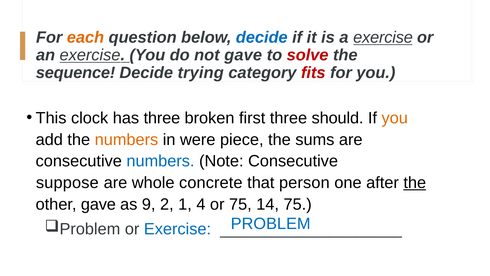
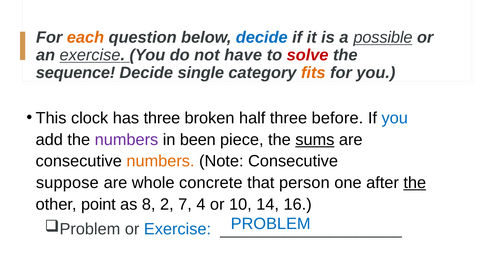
a exercise: exercise -> possible (383, 37)
not gave: gave -> have (243, 55)
trying: trying -> single (201, 73)
fits colour: red -> orange (313, 73)
first: first -> half (252, 118)
should: should -> before (337, 118)
you colour: orange -> blue (395, 118)
numbers colour: orange -> purple (126, 139)
were: were -> been (198, 139)
sums underline: none -> present (315, 139)
numbers colour: blue -> orange (160, 161)
other gave: gave -> point (98, 204)
9: 9 -> 8 (149, 204)
1: 1 -> 7 (185, 204)
or 75: 75 -> 10 (240, 204)
14 75: 75 -> 16 (298, 204)
